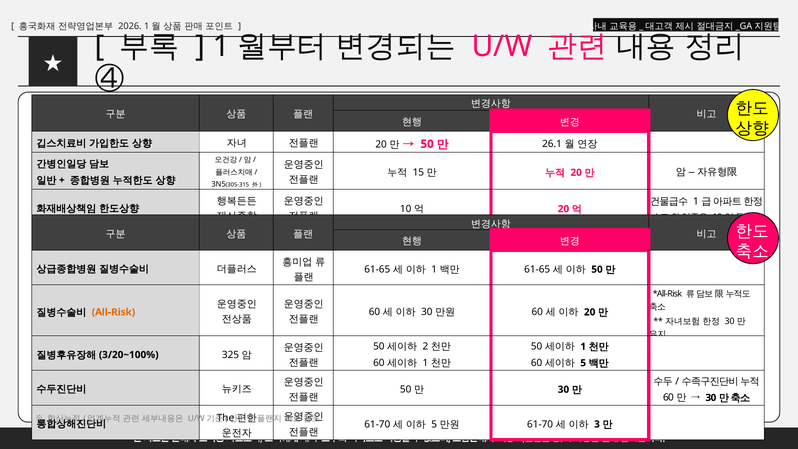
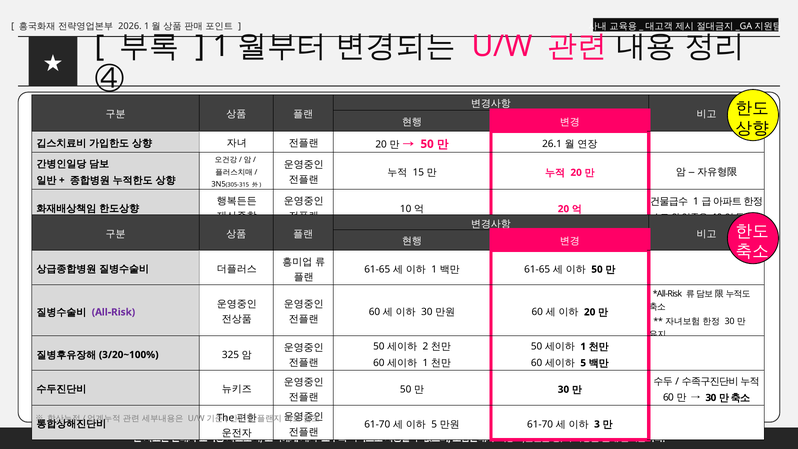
All-Risk colour: orange -> purple (113, 312)
